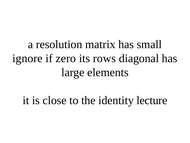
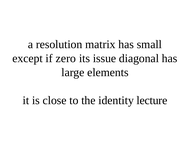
ignore: ignore -> except (28, 58)
rows: rows -> issue (105, 58)
